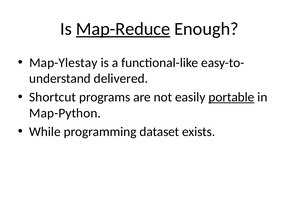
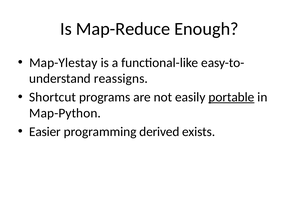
Map-Reduce underline: present -> none (123, 29)
delivered: delivered -> reassigns (121, 79)
While: While -> Easier (45, 132)
dataset: dataset -> derived (159, 132)
